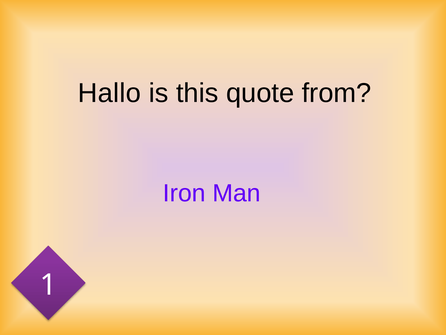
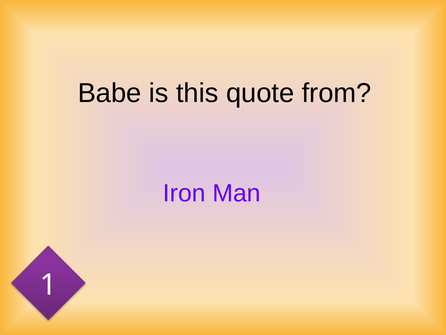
Hallo: Hallo -> Babe (110, 93)
